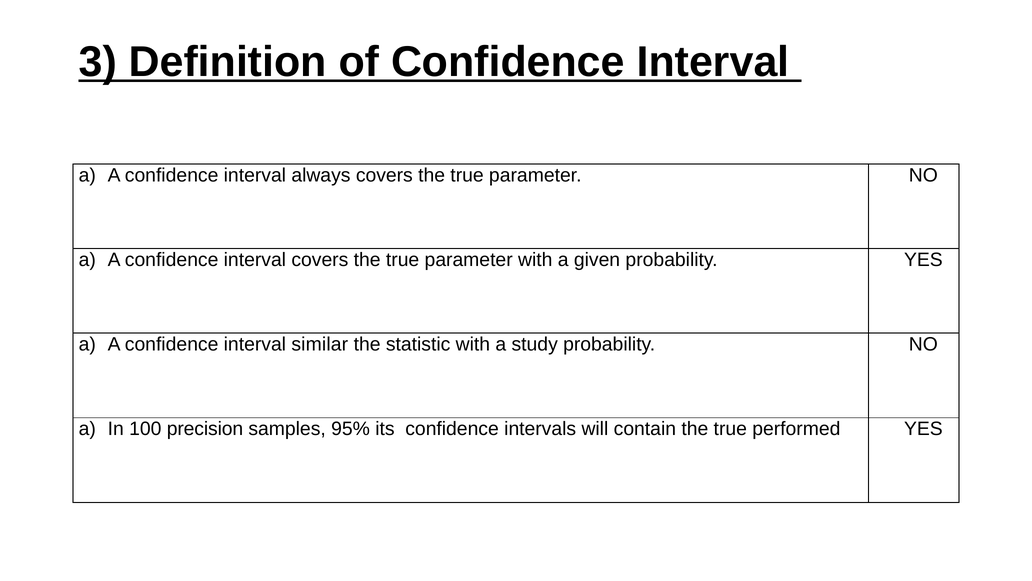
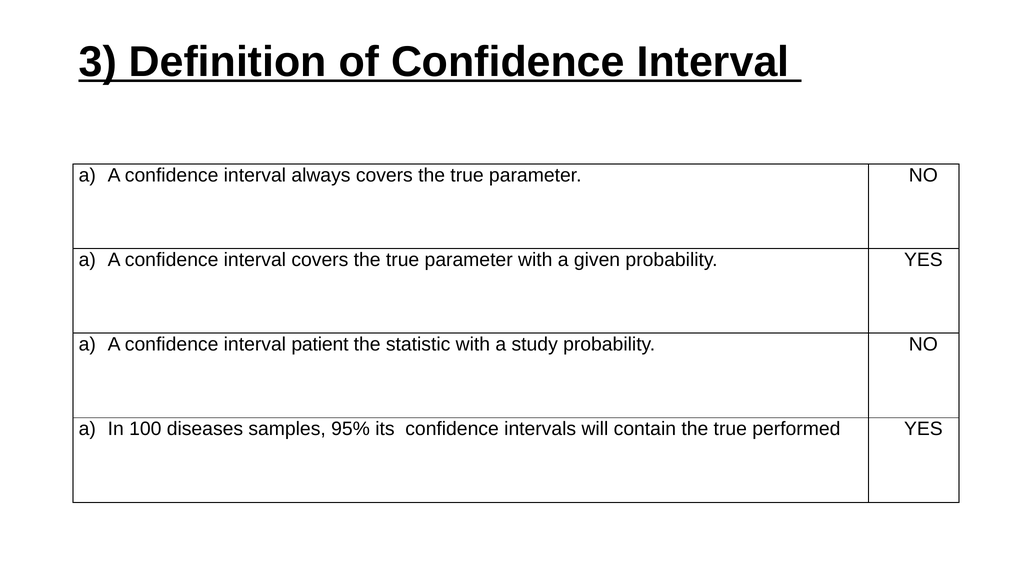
similar: similar -> patient (320, 344)
precision: precision -> diseases (205, 429)
